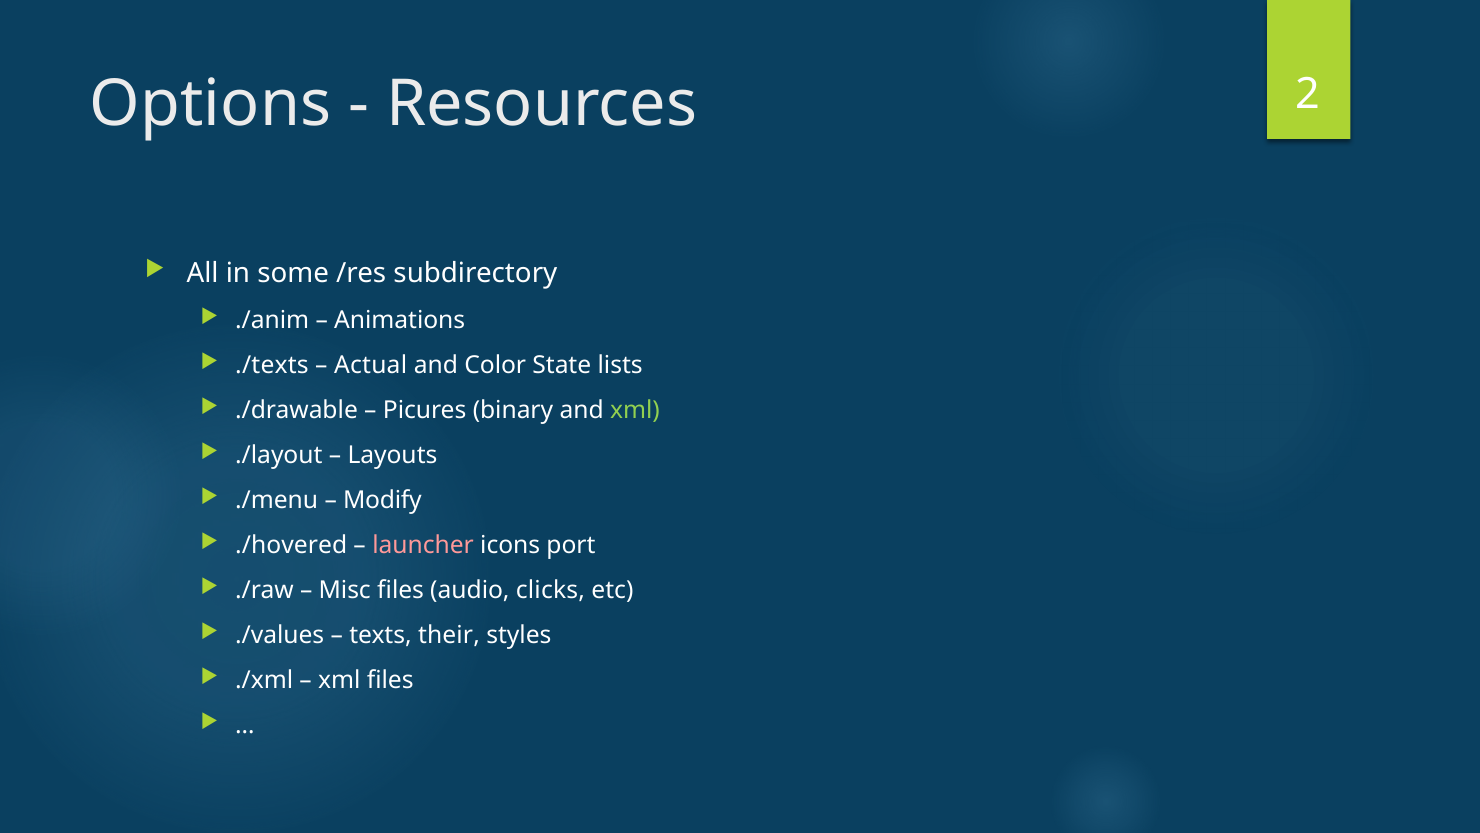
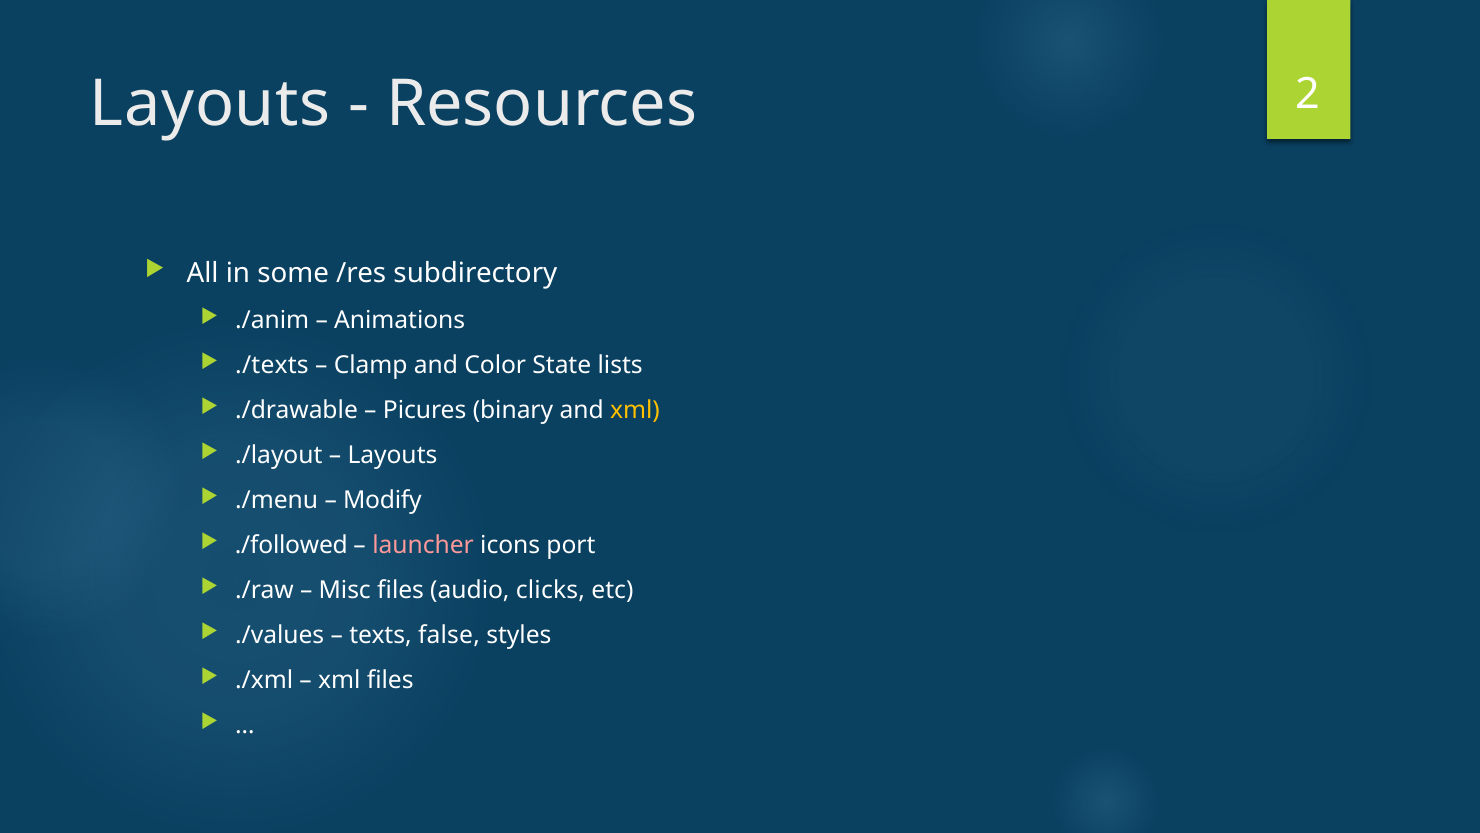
Options: Options -> Layouts (210, 104)
Actual: Actual -> Clamp (371, 365)
xml colour: light green -> yellow (635, 410)
./hovered: ./hovered -> ./followed (291, 545)
their: their -> false (449, 635)
